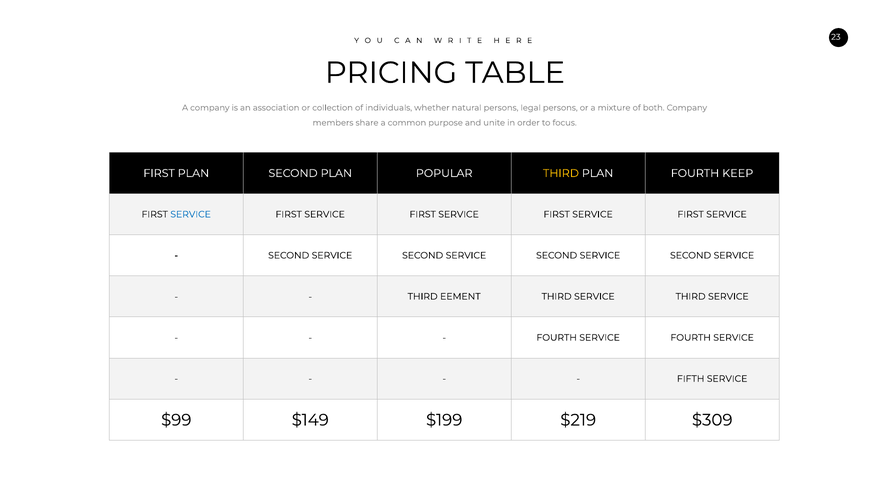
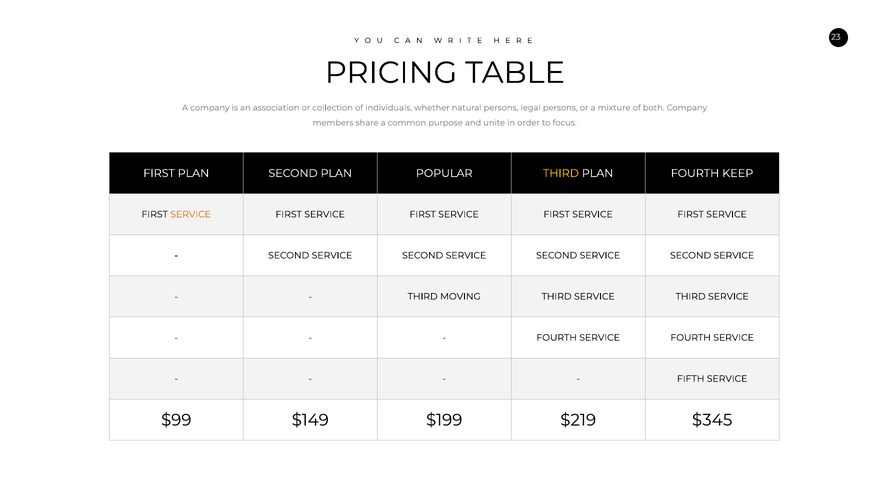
SERVICE colour: blue -> orange (191, 214)
EEMENT: EEMENT -> MOVING (460, 297)
$309: $309 -> $345 (712, 420)
